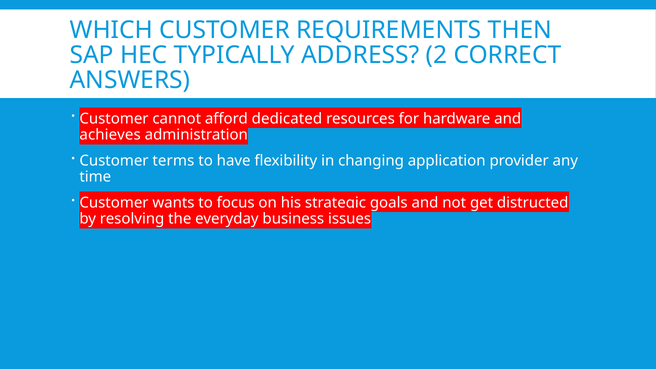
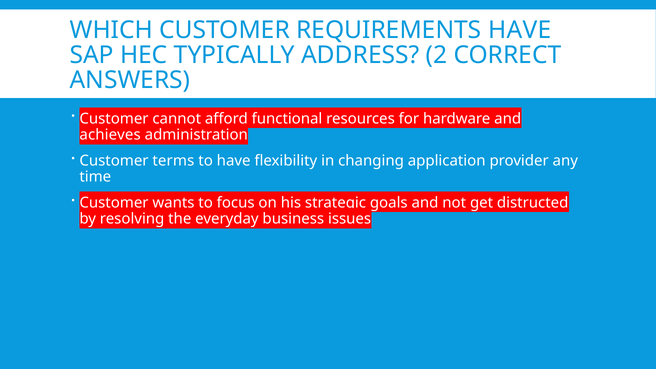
REQUIREMENTS THEN: THEN -> HAVE (520, 30)
dedicated: dedicated -> functional (287, 119)
